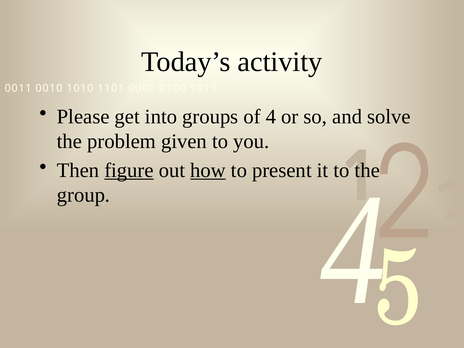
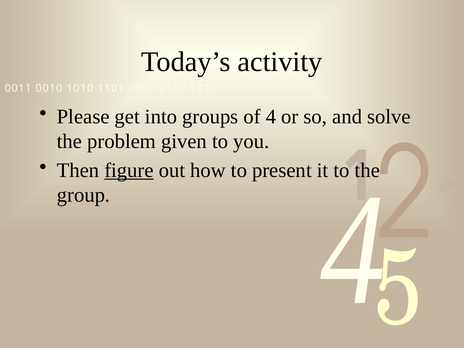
how underline: present -> none (208, 170)
